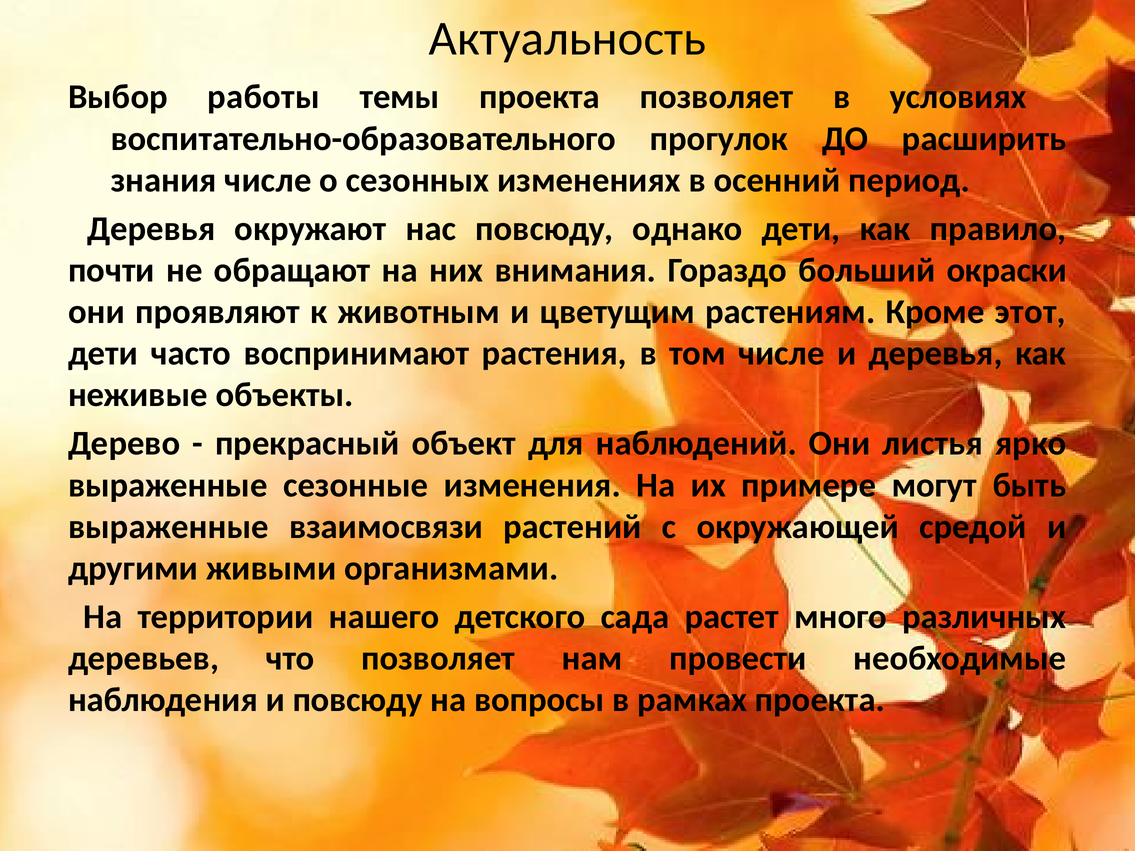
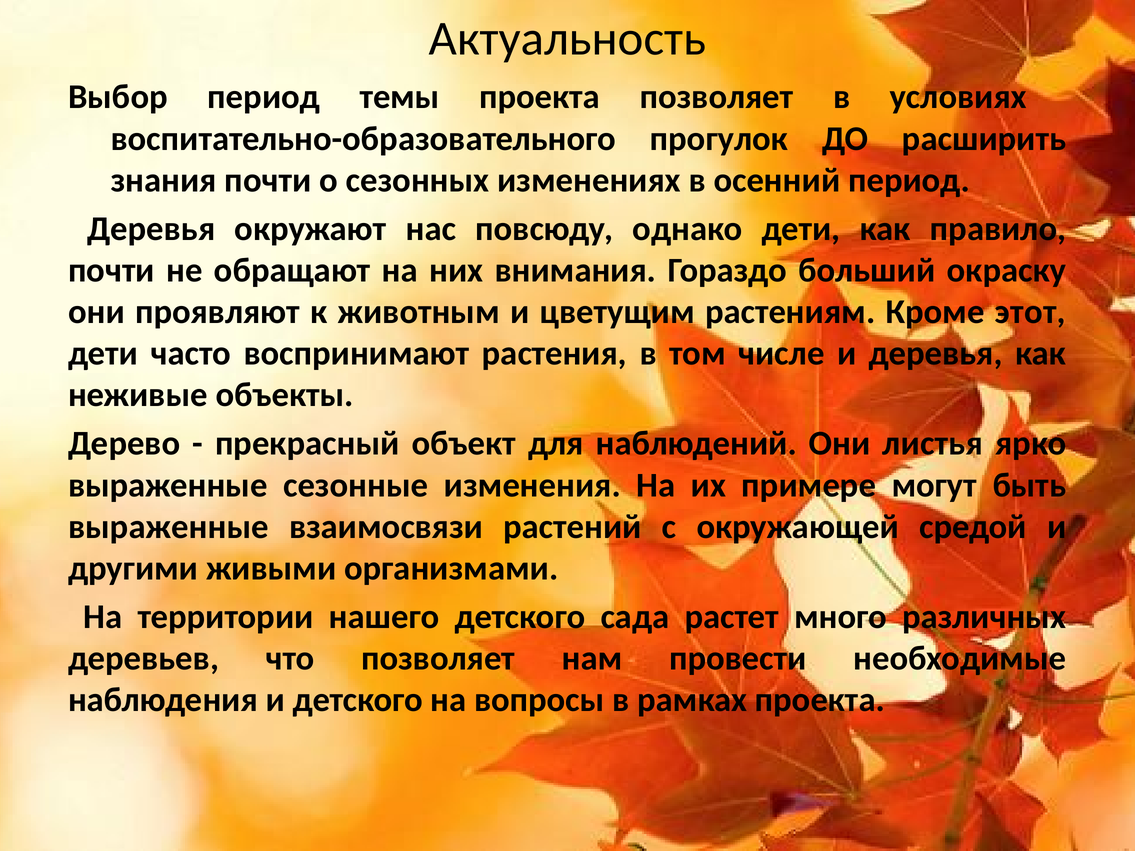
Выбор работы: работы -> период (264, 97)
знания числе: числе -> почти (268, 180)
окраски: окраски -> окраску (1006, 270)
и повсюду: повсюду -> детского (358, 700)
